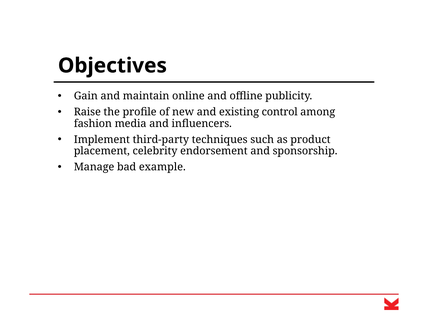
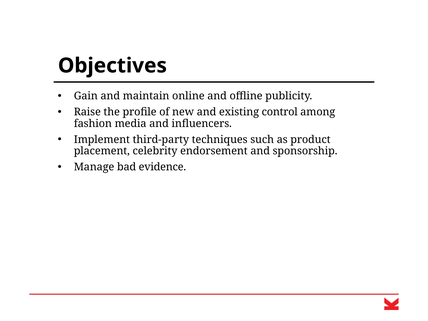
example: example -> evidence (162, 167)
